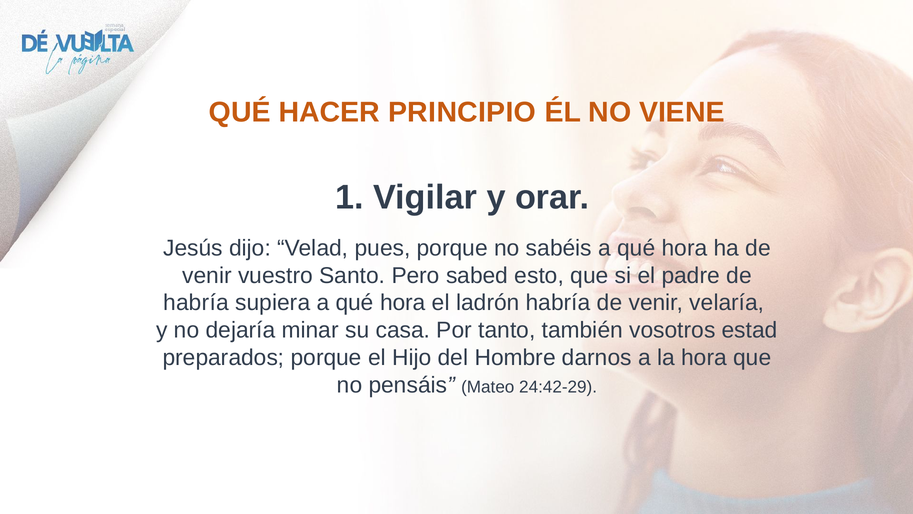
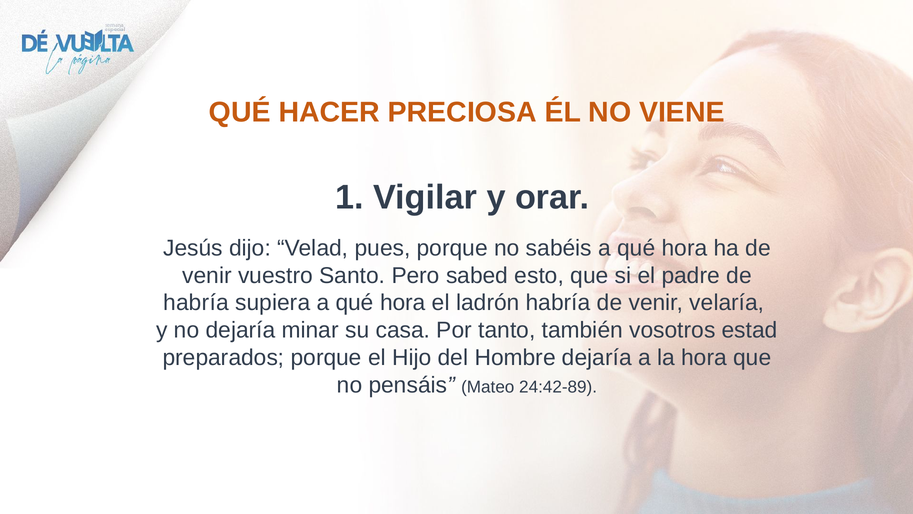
PRINCIPIO: PRINCIPIO -> PRECIOSA (462, 112)
Hombre darnos: darnos -> dejaría (597, 357)
24:42-29: 24:42-29 -> 24:42-89 (558, 387)
